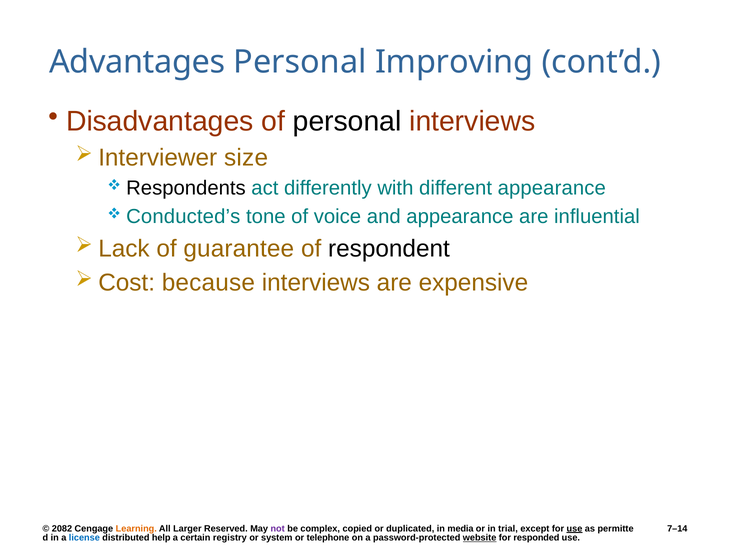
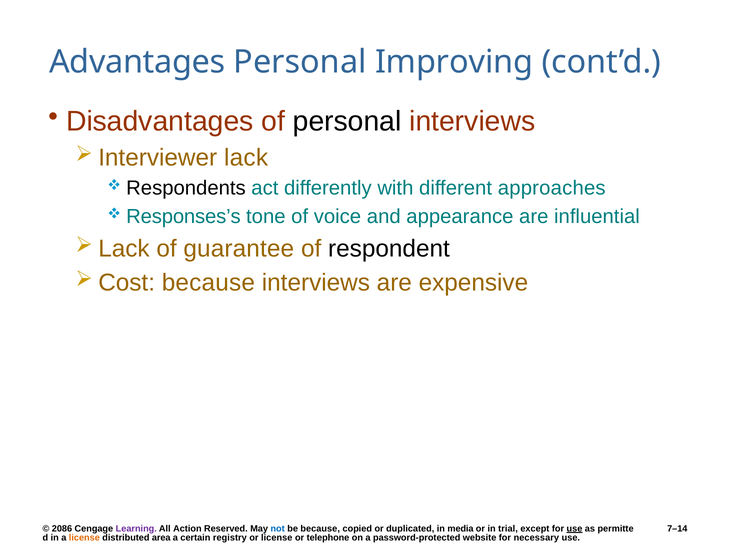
size: size -> lack (246, 158)
different appearance: appearance -> approaches (552, 188)
Conducted’s: Conducted’s -> Responses’s (183, 216)
2082: 2082 -> 2086 (62, 528)
Learning colour: orange -> purple (136, 528)
Larger: Larger -> Action (187, 528)
not colour: purple -> blue (278, 528)
be complex: complex -> because (320, 528)
license colour: blue -> orange (84, 537)
help: help -> area (161, 537)
or system: system -> license (277, 537)
website underline: present -> none (480, 537)
responded: responded -> necessary (536, 537)
